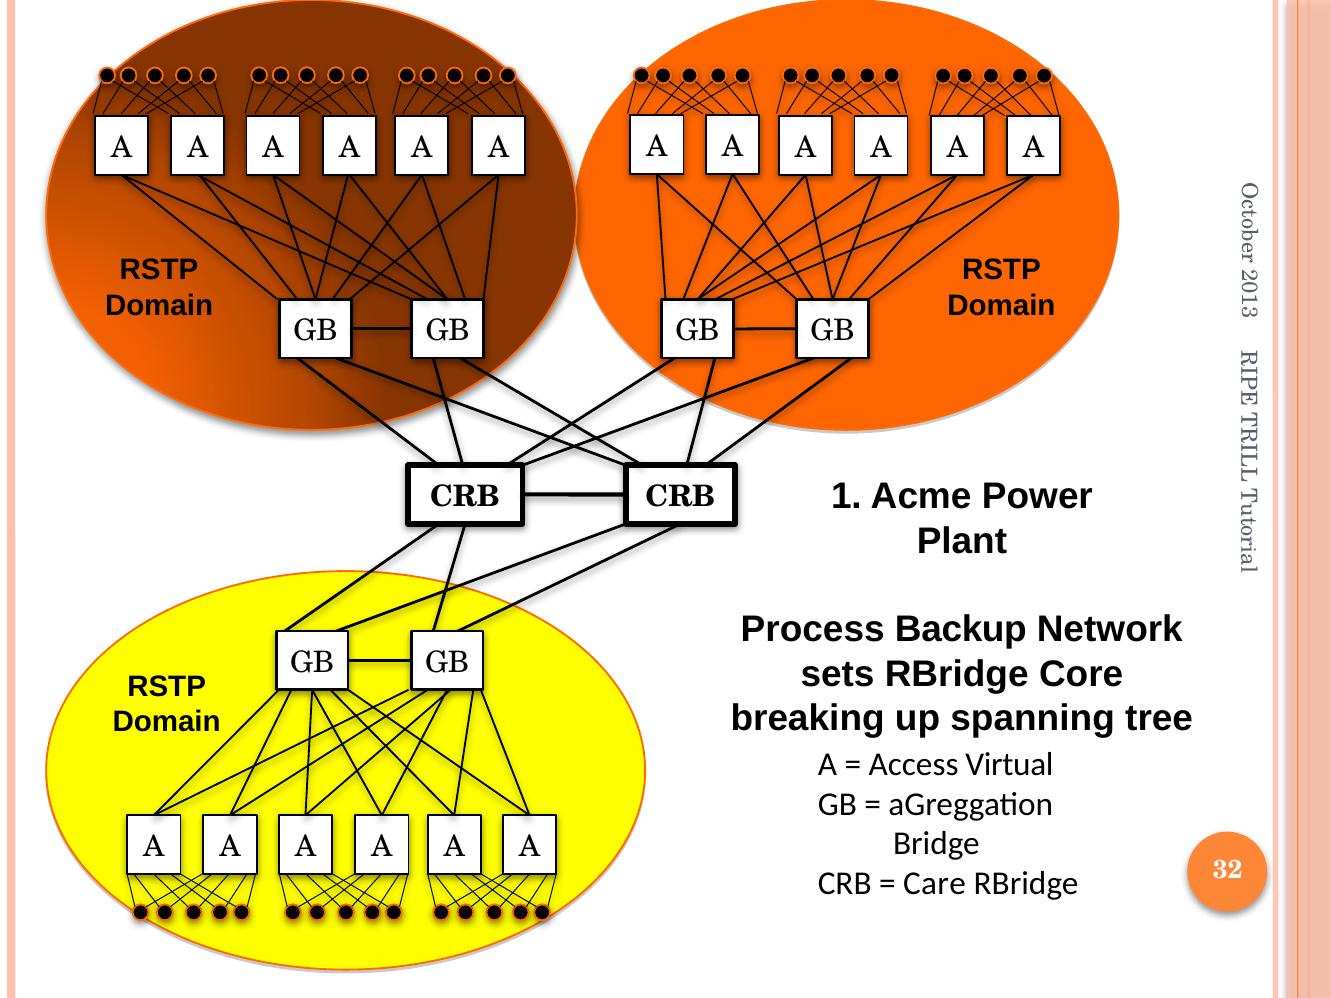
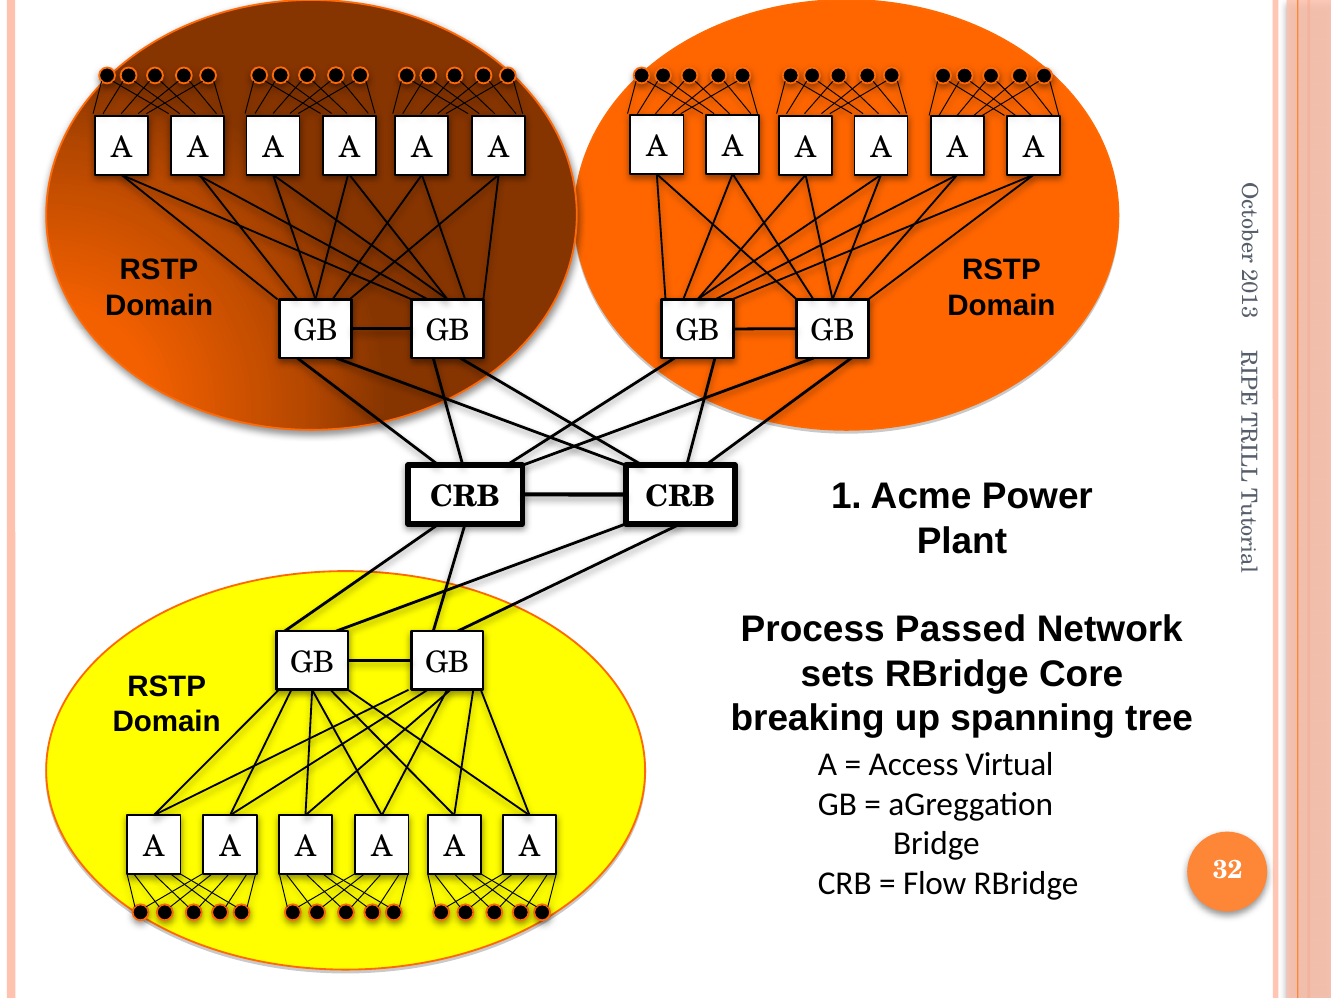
Backup: Backup -> Passed (961, 630)
Care: Care -> Flow (935, 884)
